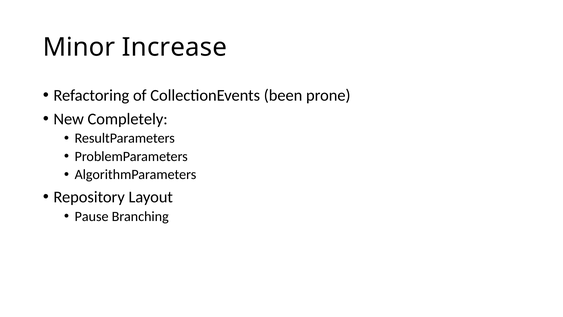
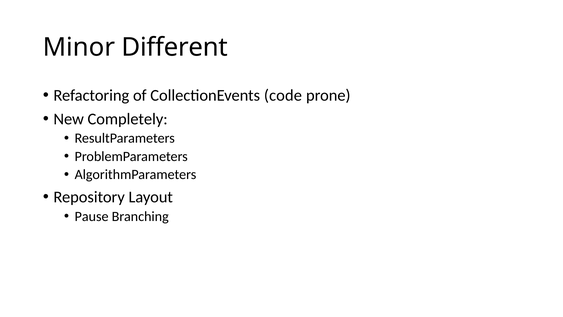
Increase: Increase -> Different (175, 47)
been: been -> code (283, 95)
